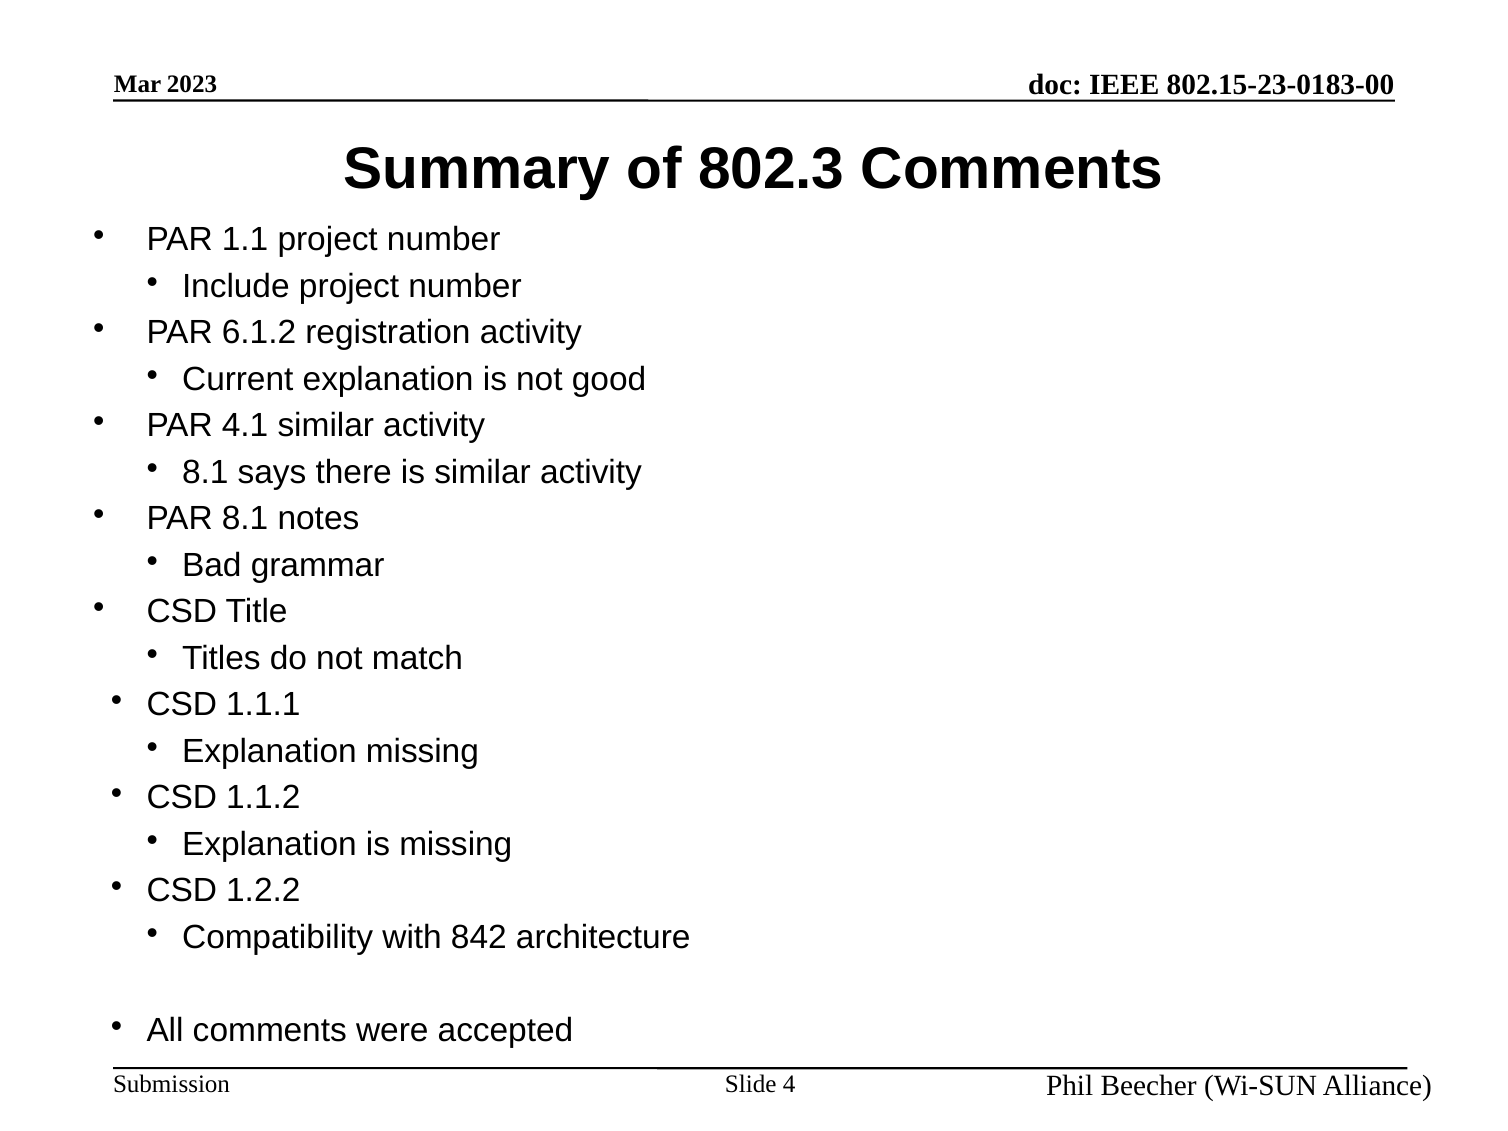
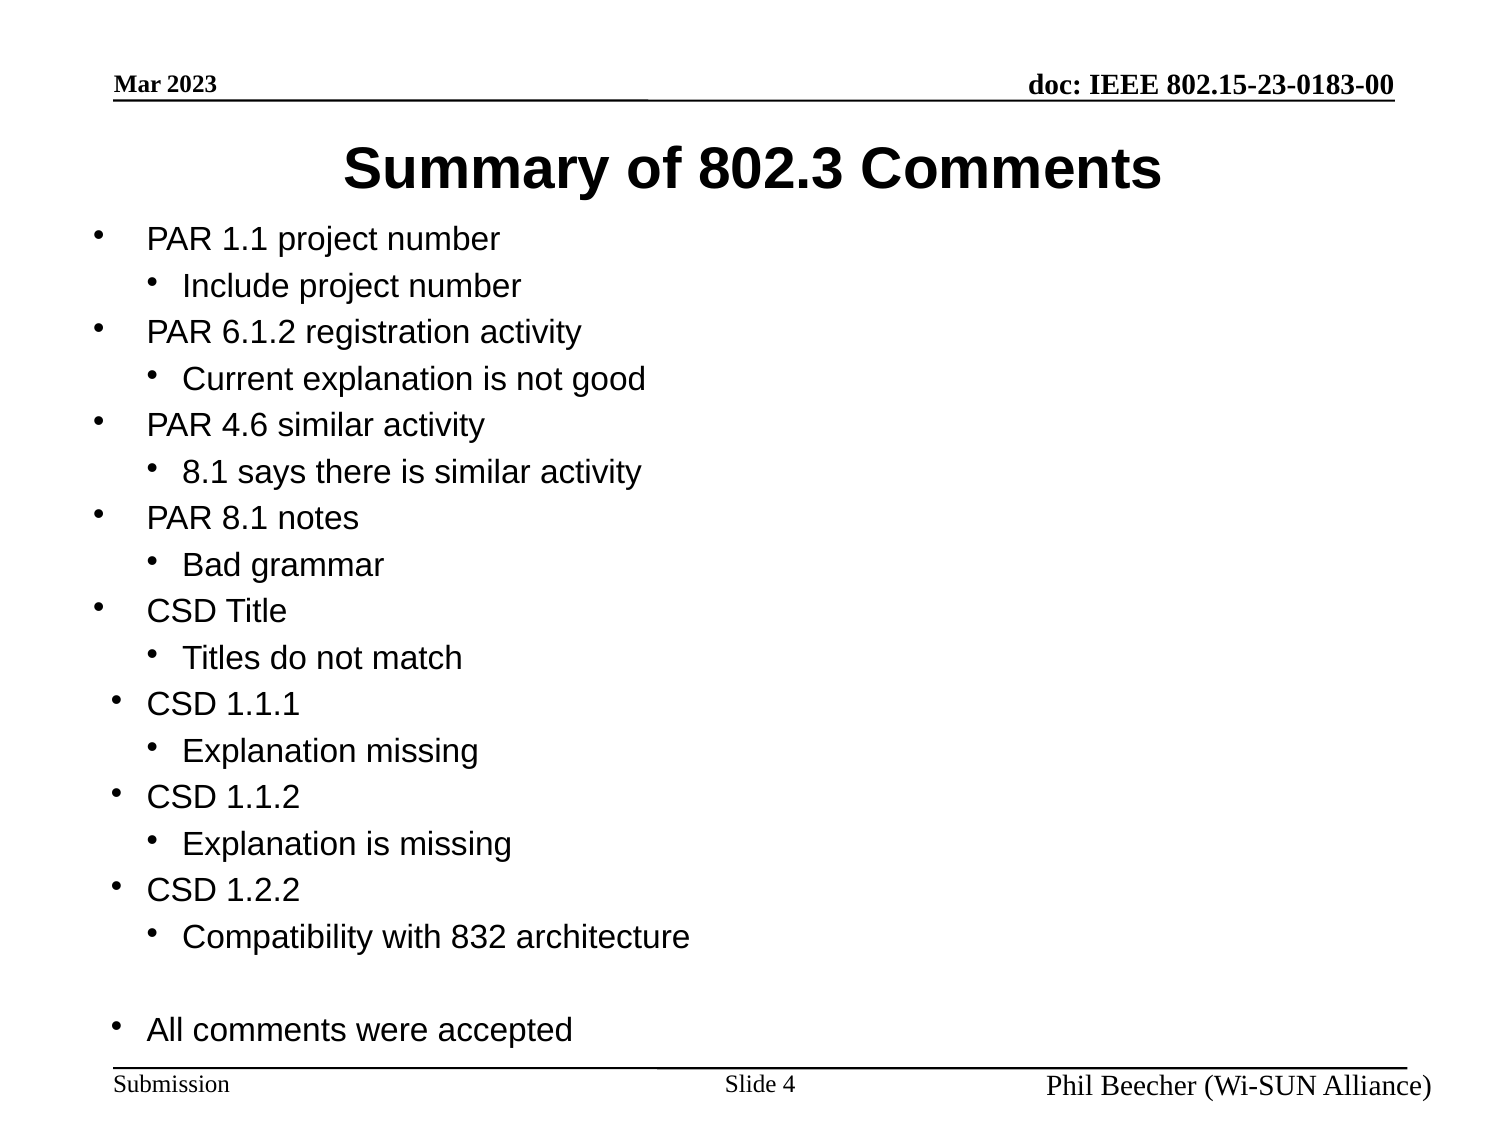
4.1: 4.1 -> 4.6 (245, 426)
842: 842 -> 832 (479, 937)
